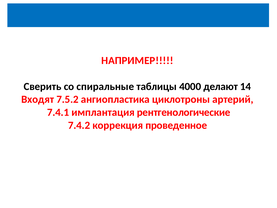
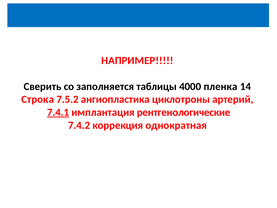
спиральные: спиральные -> заполняется (105, 86)
делают: делают -> пленка (221, 86)
Входят: Входят -> Строка (38, 99)
7.4.1 underline: none -> present (58, 112)
проведенное: проведенное -> однократная (176, 125)
